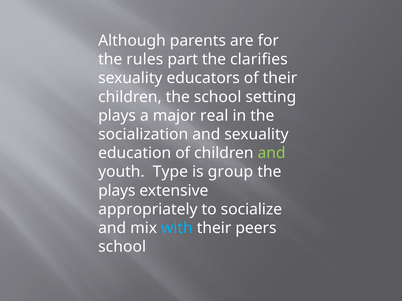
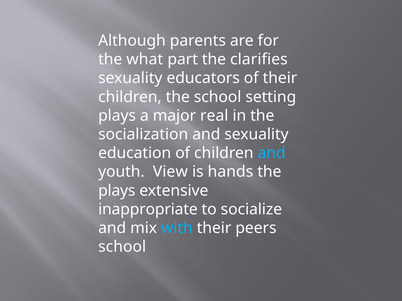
rules: rules -> what (145, 59)
and colour: light green -> light blue (272, 153)
Type: Type -> View (170, 172)
group: group -> hands (230, 172)
appropriately: appropriately -> inappropriate (148, 210)
